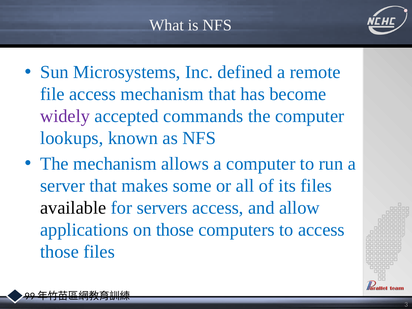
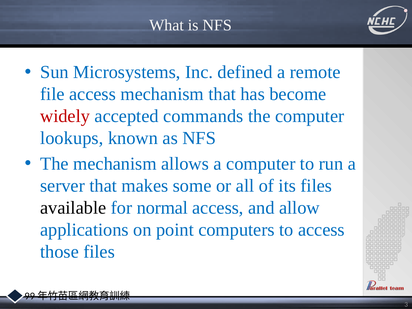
widely colour: purple -> red (65, 116)
servers: servers -> normal (162, 208)
on those: those -> point (175, 230)
